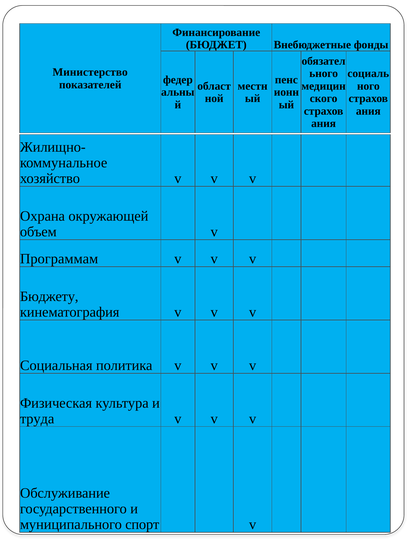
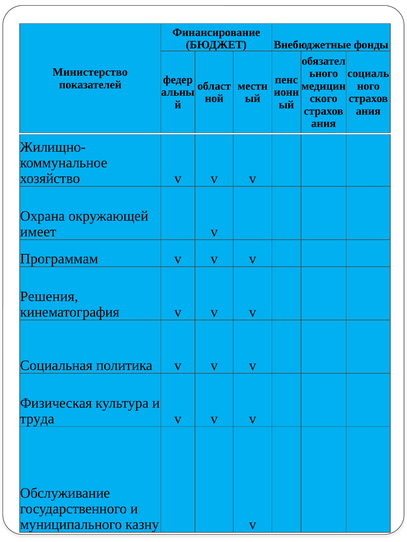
объем: объем -> имеет (38, 232)
Бюджету: Бюджету -> Решения (49, 297)
спорт: спорт -> казну (142, 525)
